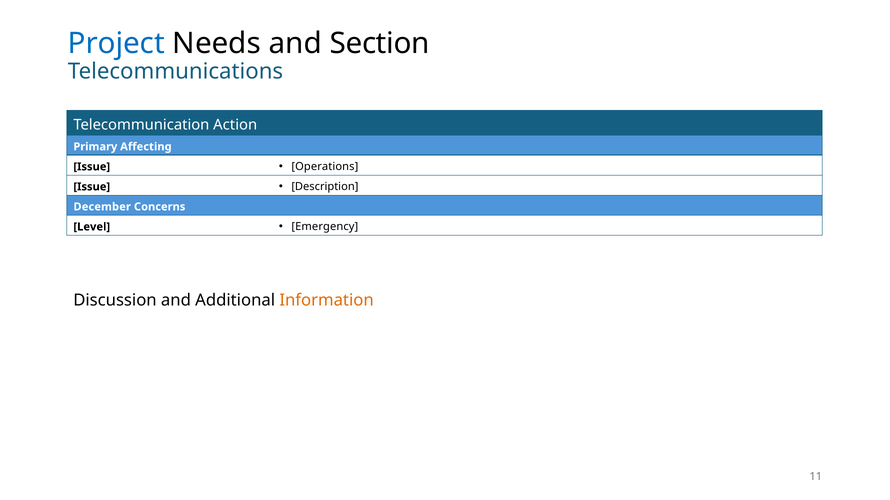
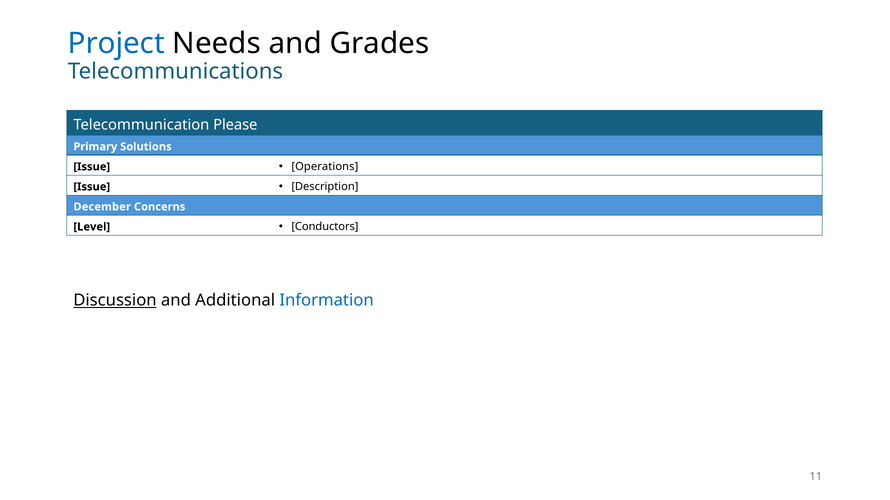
Section: Section -> Grades (380, 43)
Action: Action -> Please (235, 125)
Affecting: Affecting -> Solutions (146, 147)
Emergency: Emergency -> Conductors (325, 227)
Discussion underline: none -> present (115, 301)
Information colour: orange -> blue (327, 301)
